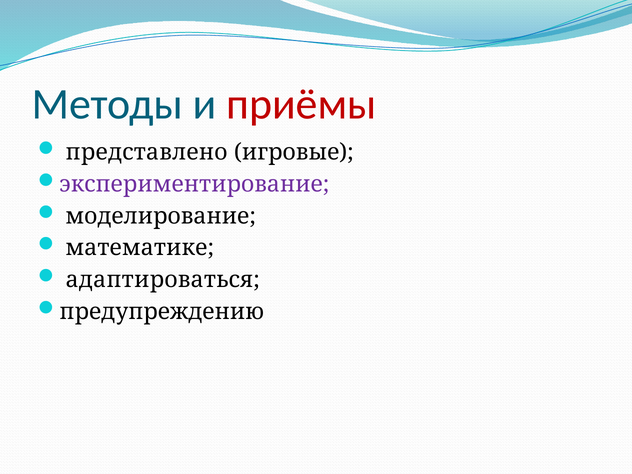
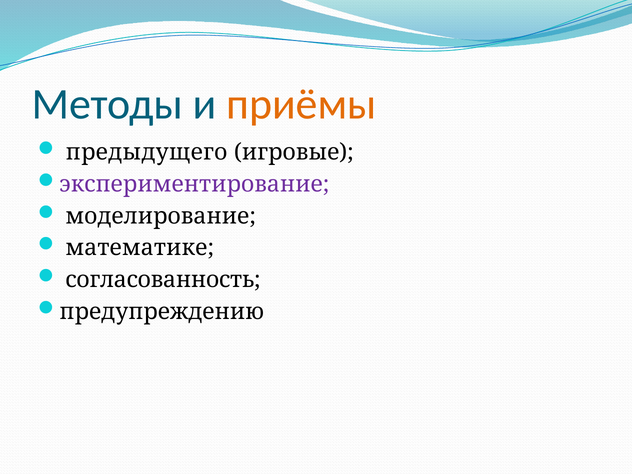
приёмы colour: red -> orange (302, 104)
представлено: представлено -> предыдущего (147, 152)
адаптироваться: адаптироваться -> согласованность (163, 280)
